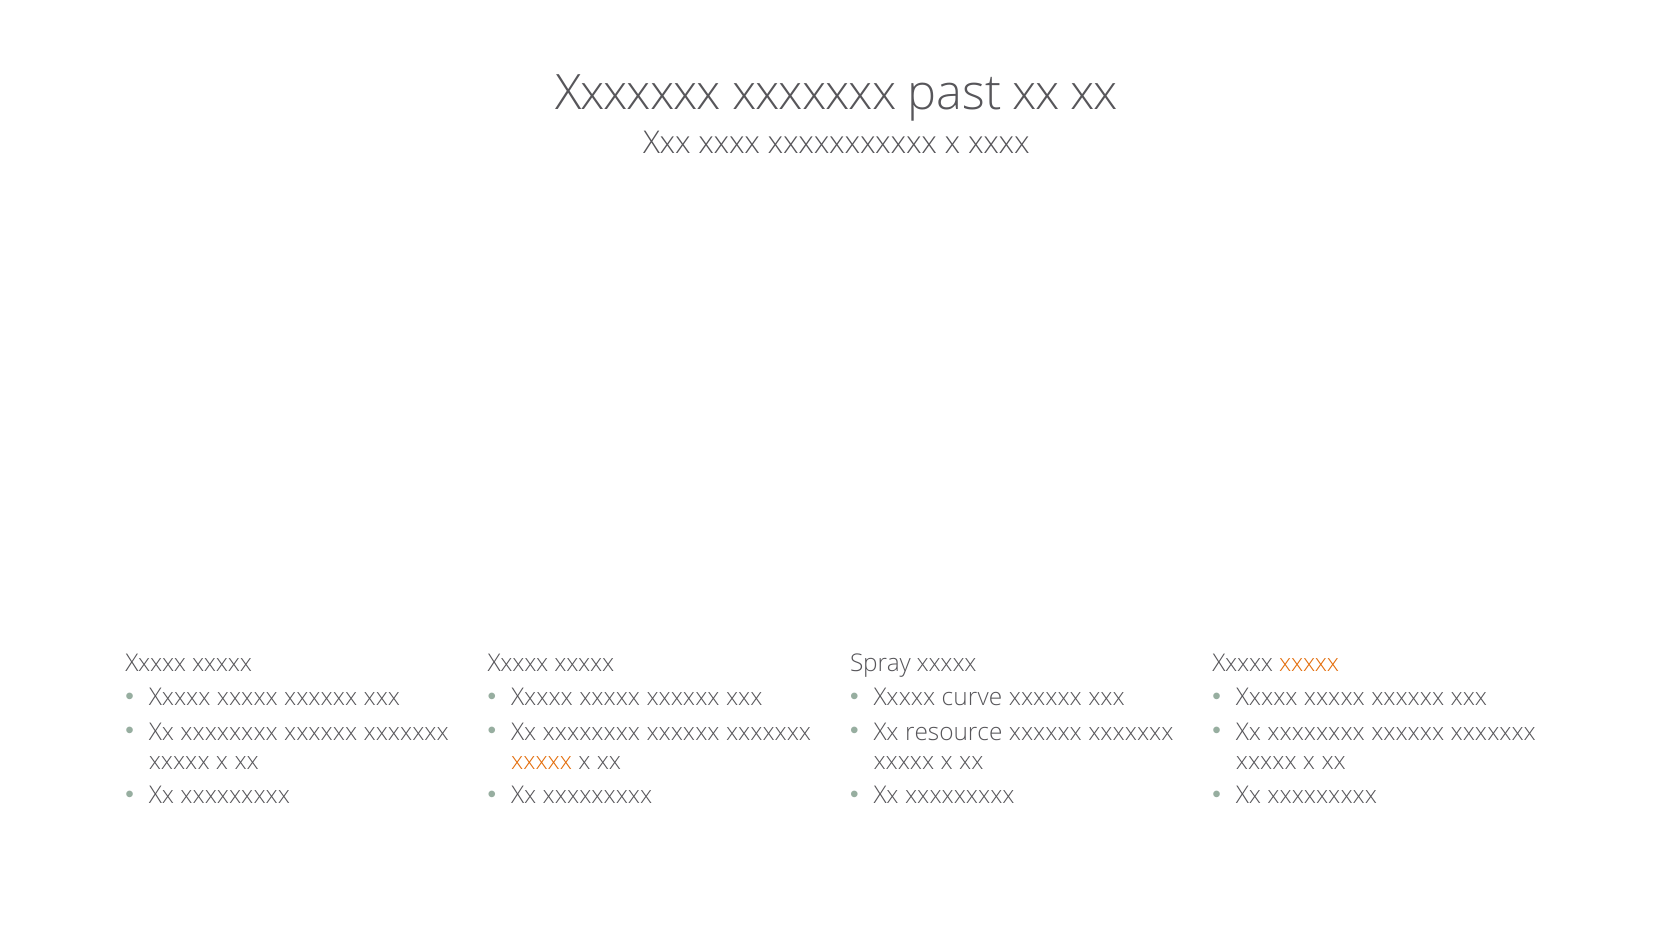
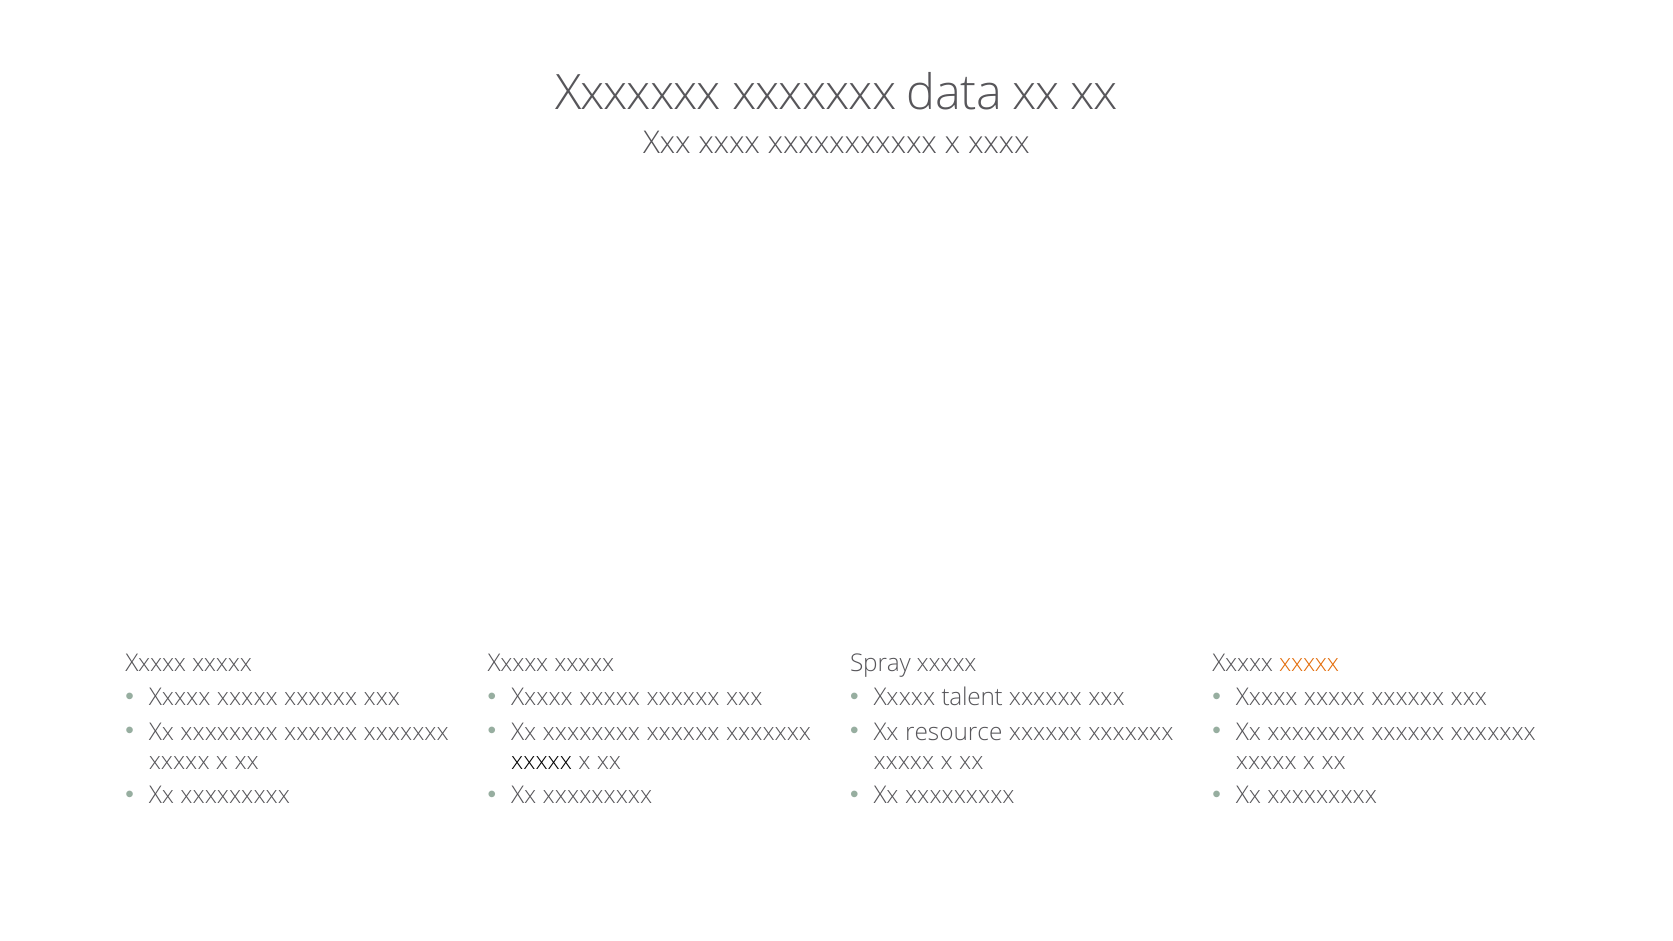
past: past -> data (955, 94)
curve: curve -> talent (972, 698)
xxxxx colour: orange -> black (542, 761)
